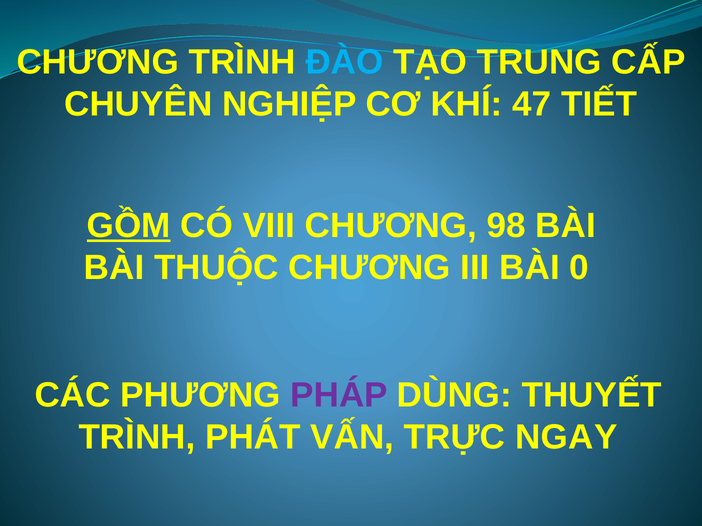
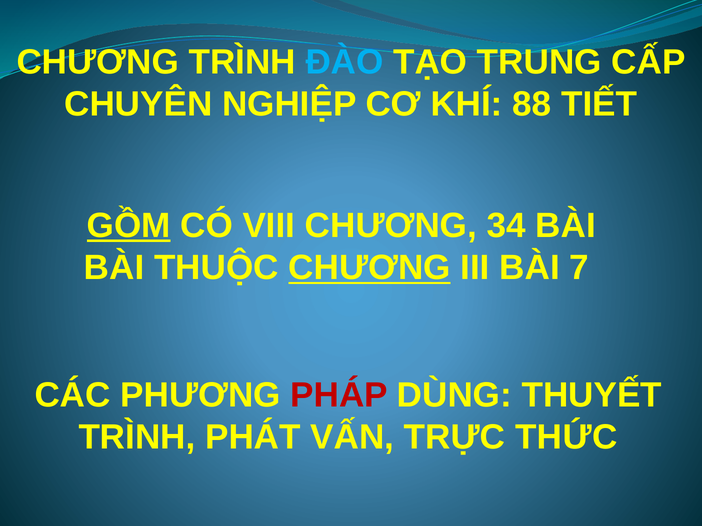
47: 47 -> 88 (532, 104)
98: 98 -> 34 (506, 226)
CHƯƠNG underline: none -> present (370, 268)
0: 0 -> 7 (579, 268)
PHÁP colour: purple -> red (339, 396)
NGAY: NGAY -> THỨC (566, 438)
